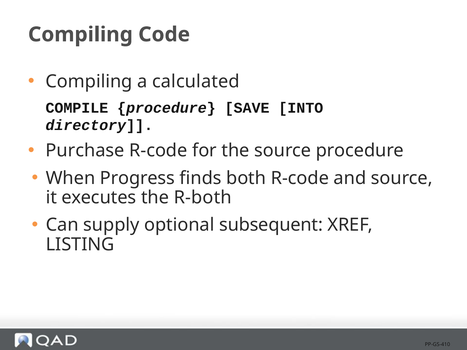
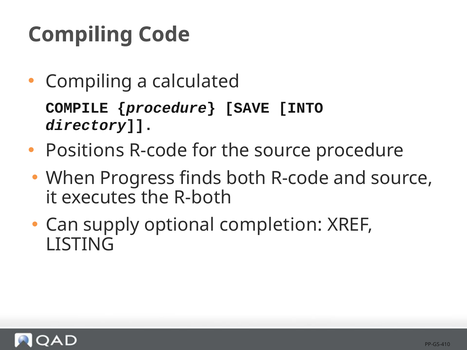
Purchase: Purchase -> Positions (85, 151)
subsequent: subsequent -> completion (271, 225)
